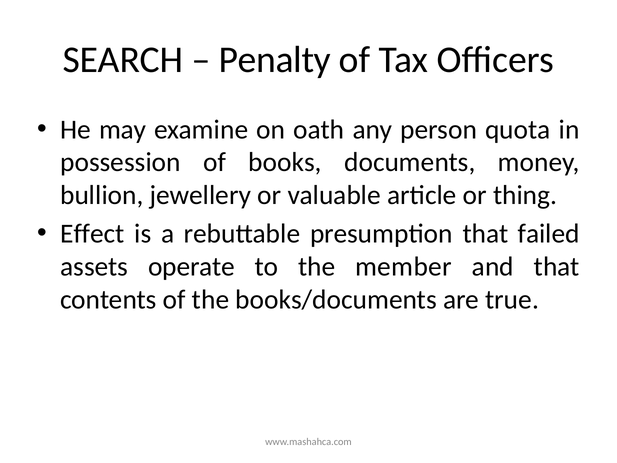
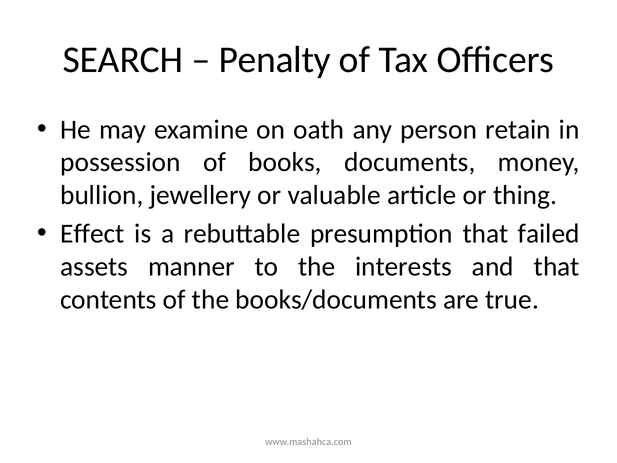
quota: quota -> retain (518, 129)
operate: operate -> manner (191, 267)
member: member -> interests (404, 267)
